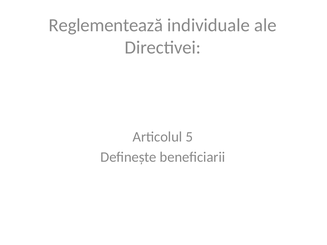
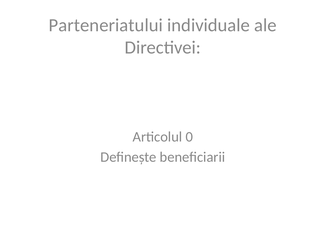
Reglementează: Reglementează -> Parteneriatului (106, 25)
5: 5 -> 0 (189, 137)
